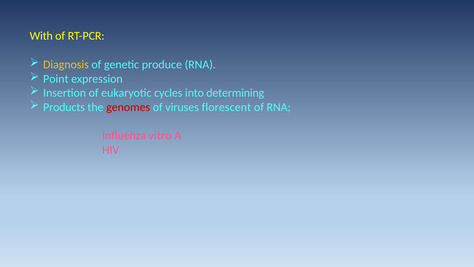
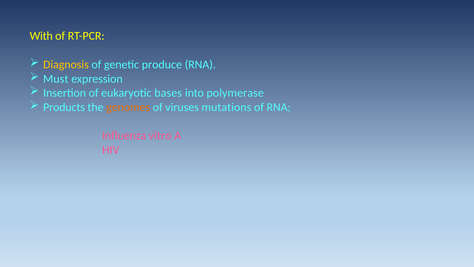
Point: Point -> Must (56, 79)
cycles: cycles -> bases (168, 93)
determining: determining -> polymerase (235, 93)
genomes colour: red -> orange (128, 107)
florescent: florescent -> mutations (226, 107)
